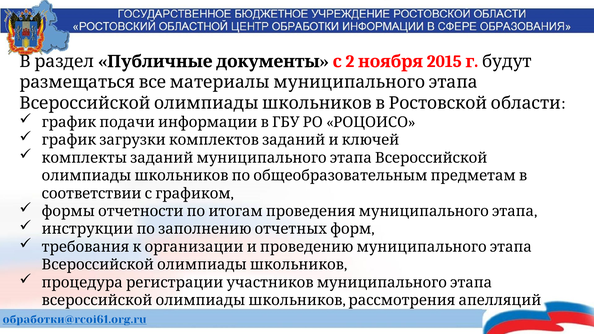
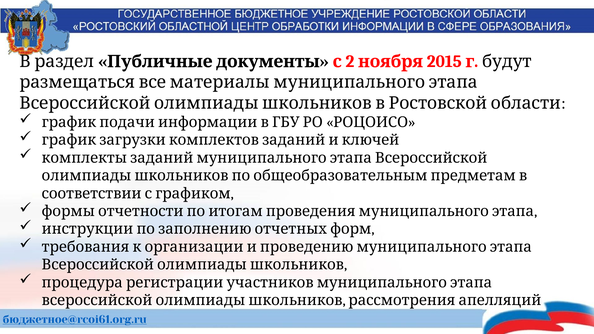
обработки@rcoi61.org.ru: обработки@rcoi61.org.ru -> бюджетное@rcoi61.org.ru (75, 320)
